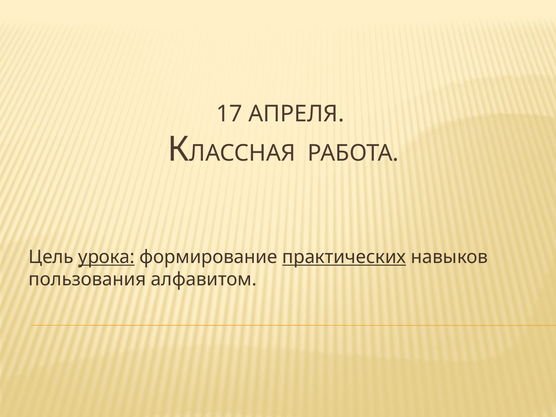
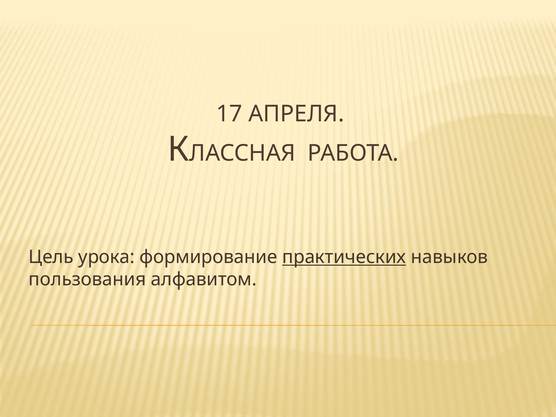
урока underline: present -> none (107, 257)
